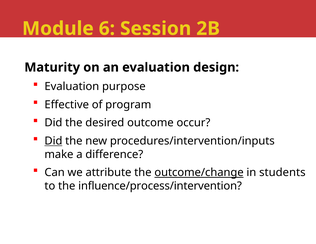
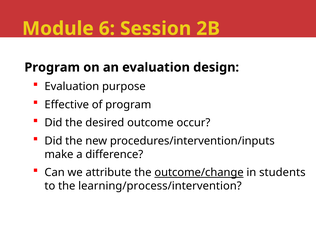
Maturity: Maturity -> Program (52, 67)
Did underline: present -> none (53, 141)
influence/process/intervention: influence/process/intervention -> learning/process/intervention (160, 186)
